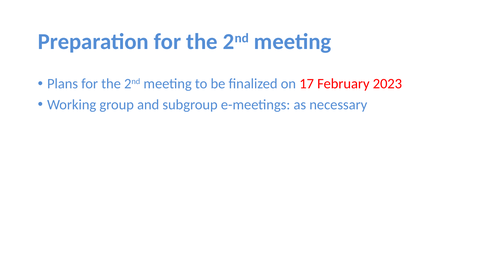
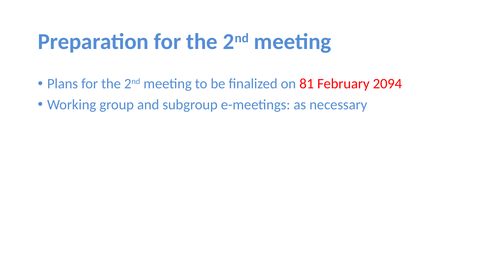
17: 17 -> 81 (307, 84)
2023: 2023 -> 2094 (387, 84)
